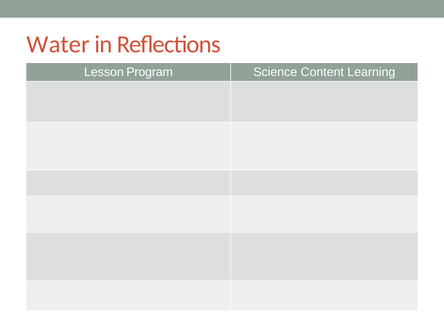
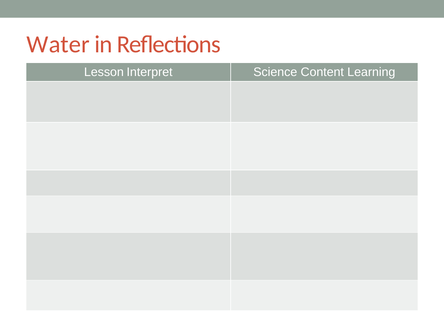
Program: Program -> Interpret (150, 72)
